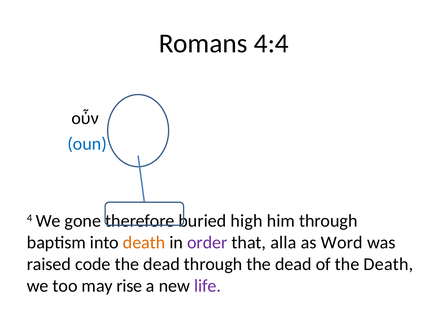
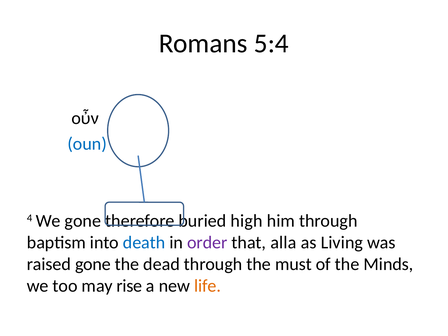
4:4: 4:4 -> 5:4 (271, 43)
death colour: orange -> blue (144, 243)
Word: Word -> Living (342, 243)
raised code: code -> gone (93, 264)
through the dead: dead -> must (293, 264)
the Death: Death -> Minds (388, 264)
life colour: purple -> orange (208, 286)
